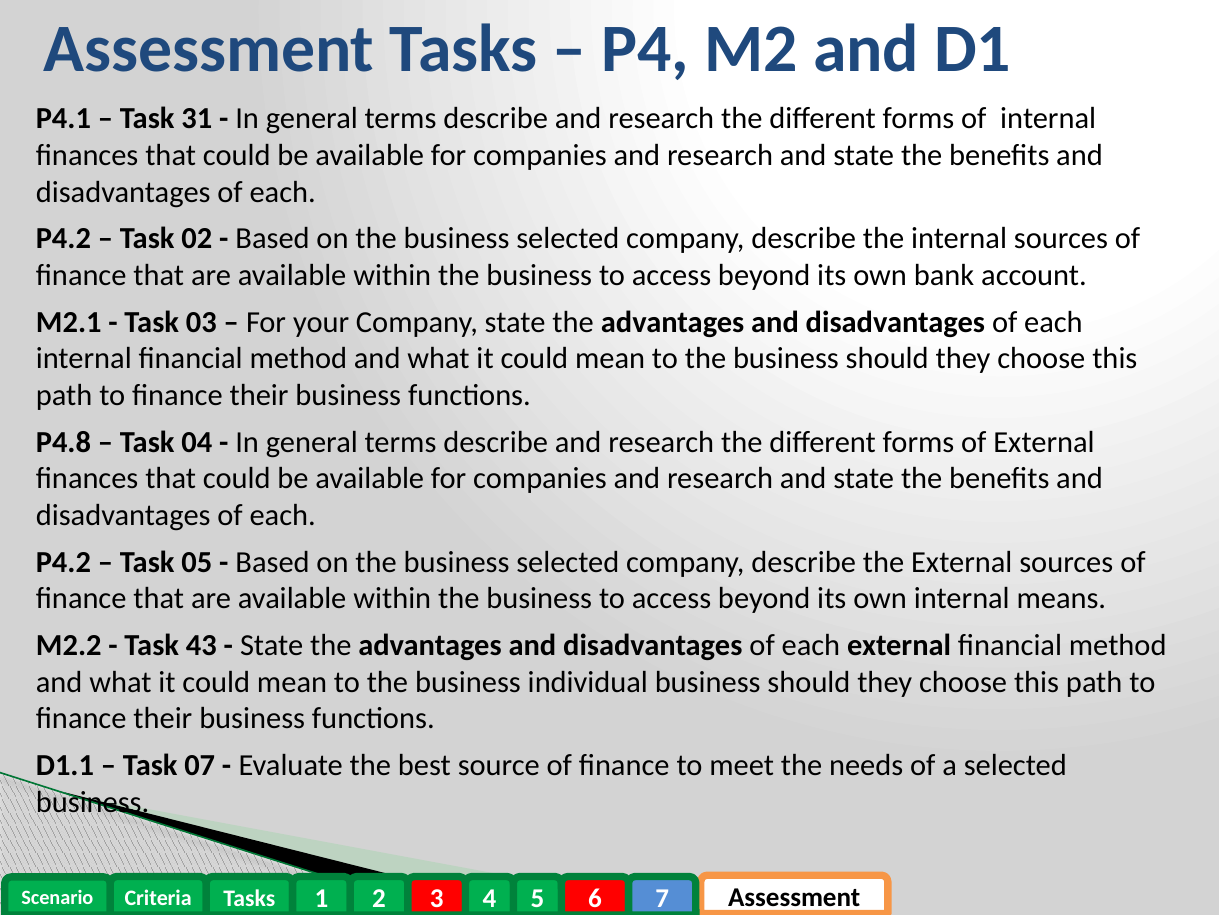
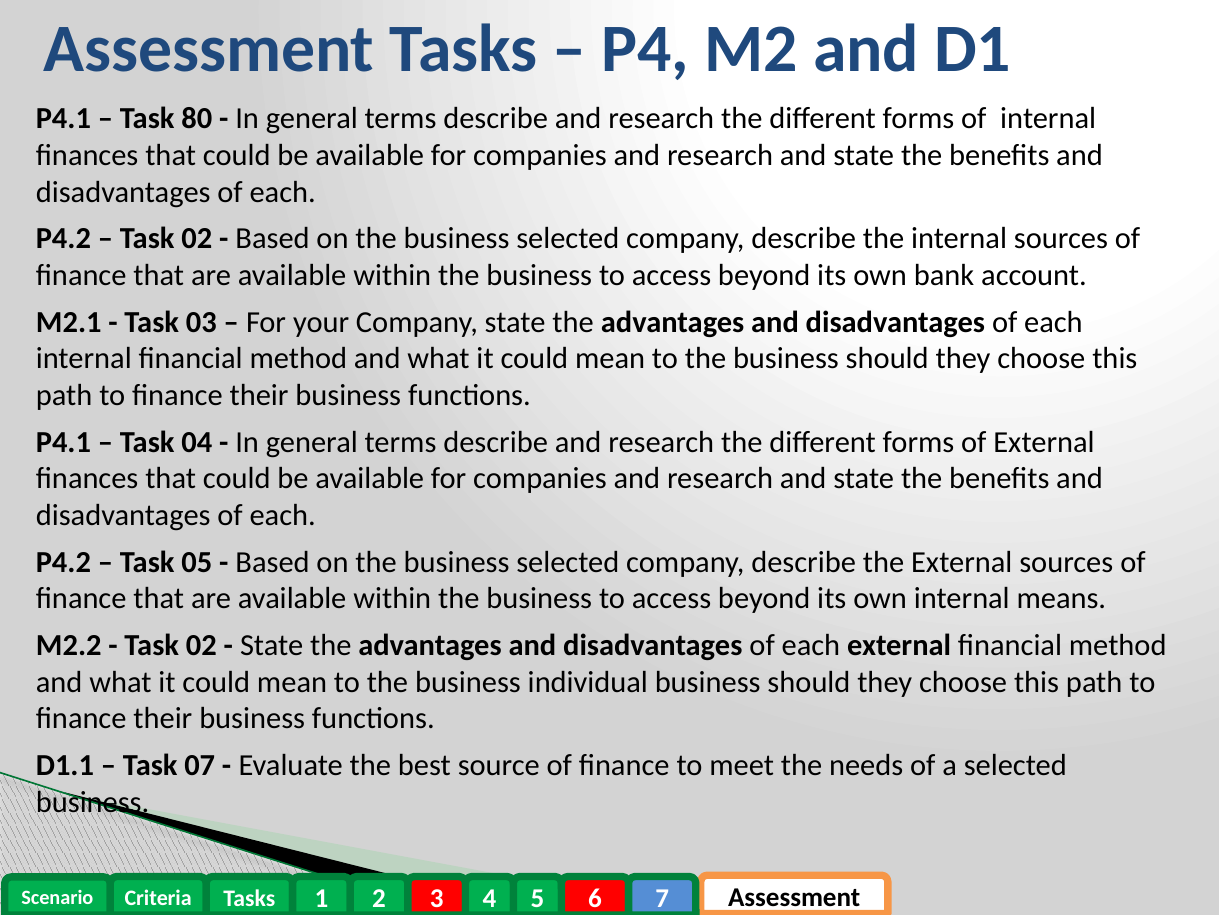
31: 31 -> 80 (197, 119)
P4.8: P4.8 -> P4.1 (63, 442)
43: 43 -> 02 (201, 645)
